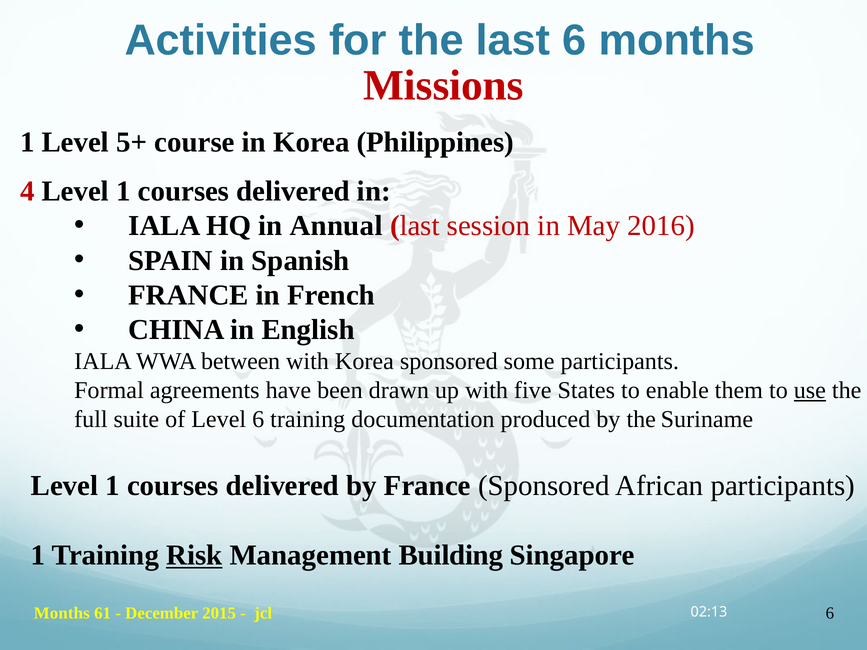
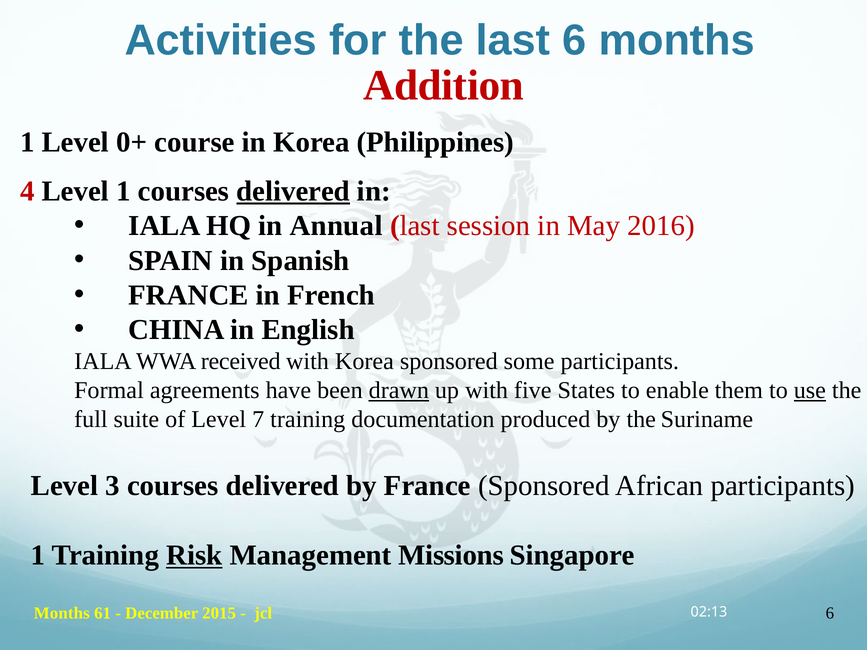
Missions: Missions -> Addition (444, 85)
5+: 5+ -> 0+ (132, 142)
delivered underline: none -> present (293, 191)
between: between -> received (241, 361)
drawn underline: none -> present (399, 390)
Level 6: 6 -> 7 (258, 419)
1: 1 -> 3 (113, 486)
Building: Building -> Missions (451, 555)
